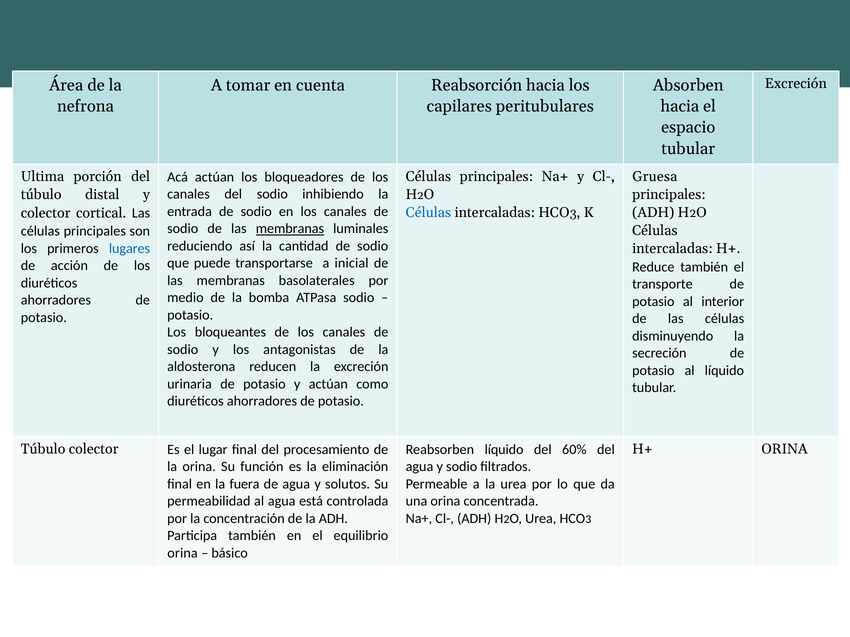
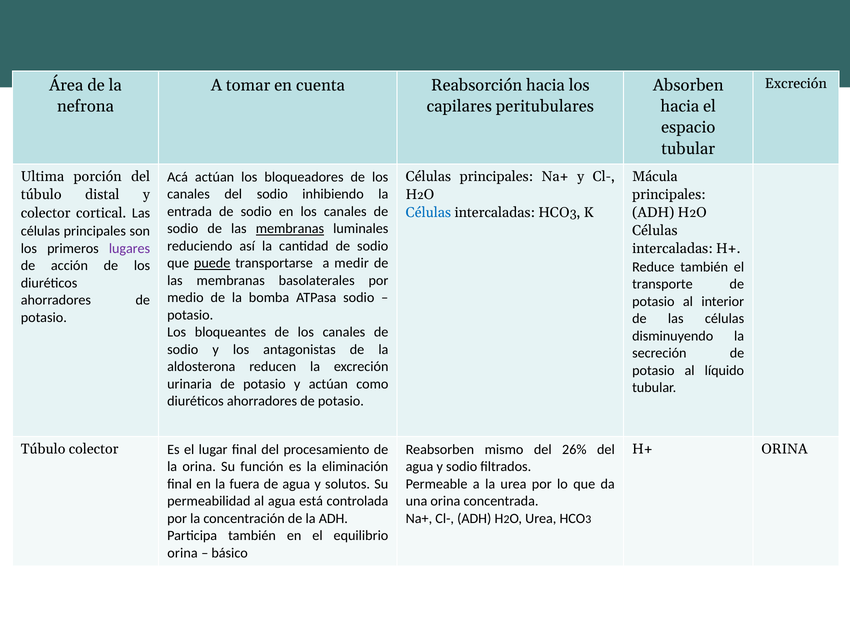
Gruesa: Gruesa -> Mácula (655, 177)
lugares colour: blue -> purple (130, 249)
puede underline: none -> present (212, 263)
inicial: inicial -> medir (352, 263)
Reabsorben líquido: líquido -> mismo (504, 450)
60%: 60% -> 26% (574, 450)
